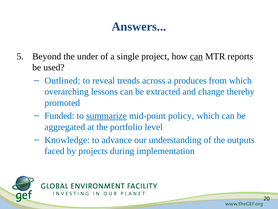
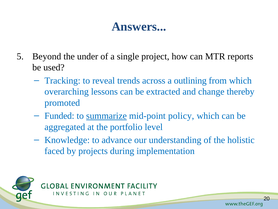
can underline: present -> none (196, 56)
Outlined: Outlined -> Tracking (62, 80)
produces: produces -> outlining (190, 80)
outputs: outputs -> holistic (241, 140)
